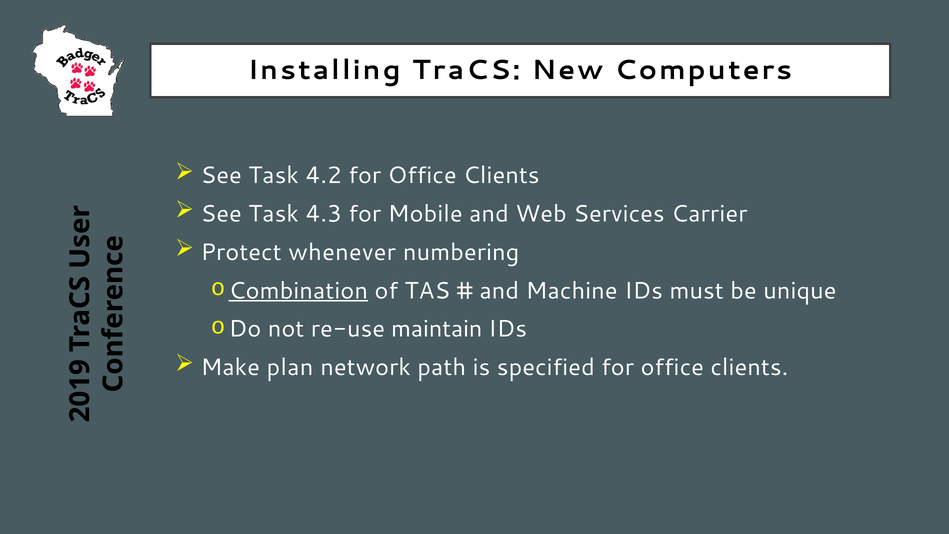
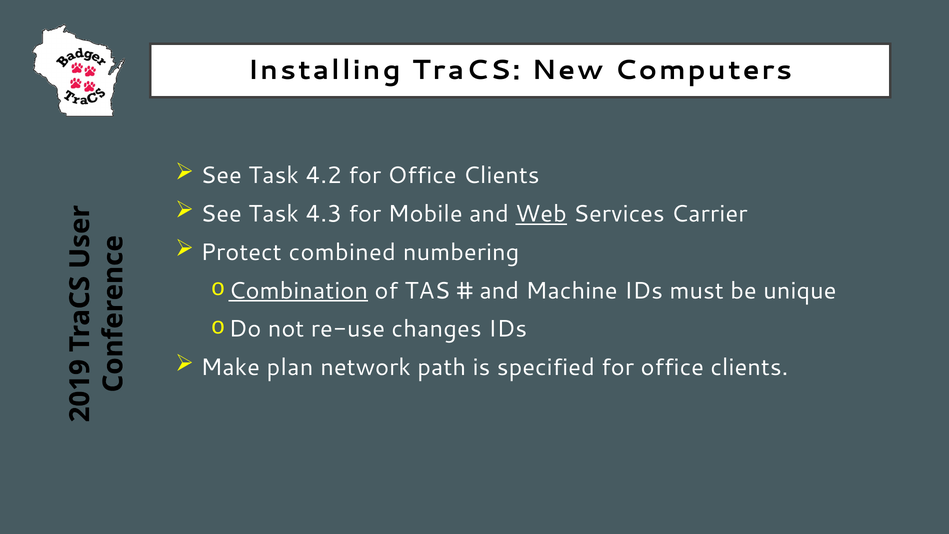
Web underline: none -> present (541, 214)
whenever: whenever -> combined (342, 252)
maintain: maintain -> changes (437, 329)
